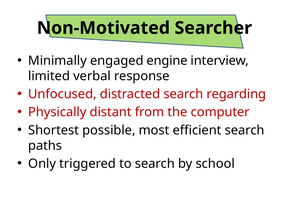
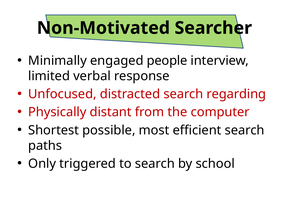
engine: engine -> people (167, 61)
